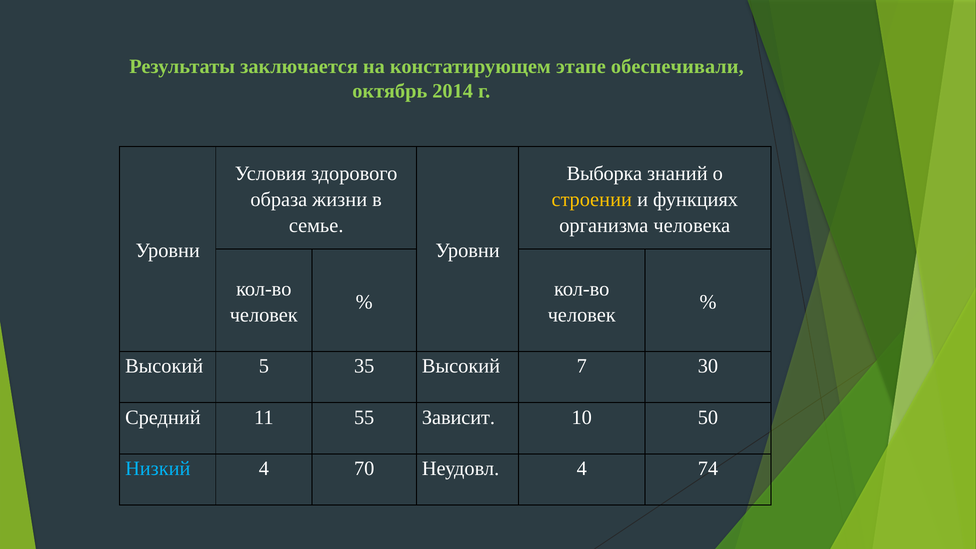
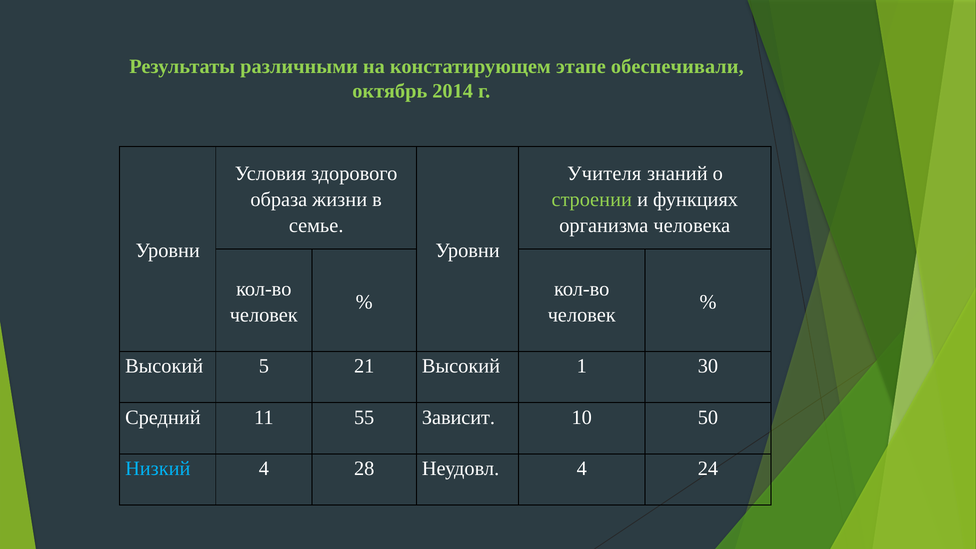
заключается: заключается -> различными (299, 66)
Выборка: Выборка -> Учителя (604, 174)
строении colour: yellow -> light green (592, 200)
35: 35 -> 21 (364, 366)
7: 7 -> 1 (582, 366)
70: 70 -> 28 (364, 469)
74: 74 -> 24 (708, 469)
